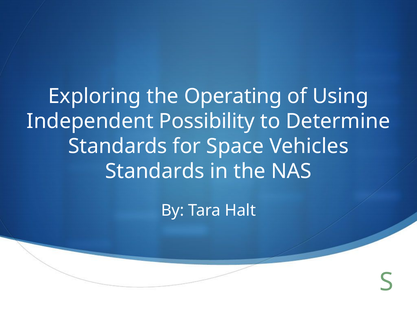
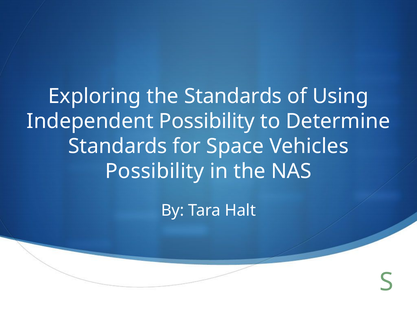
the Operating: Operating -> Standards (233, 96)
Standards: Standards -> Possibility (155, 171)
